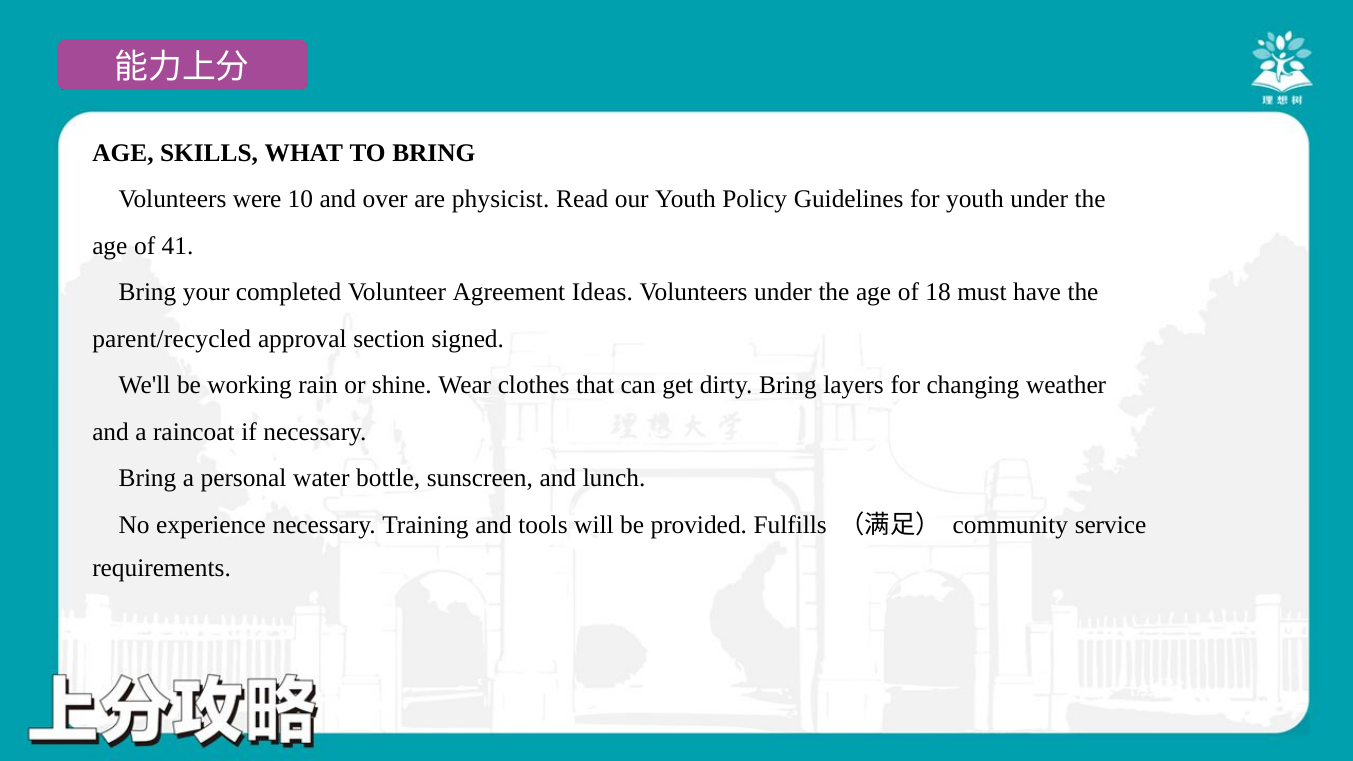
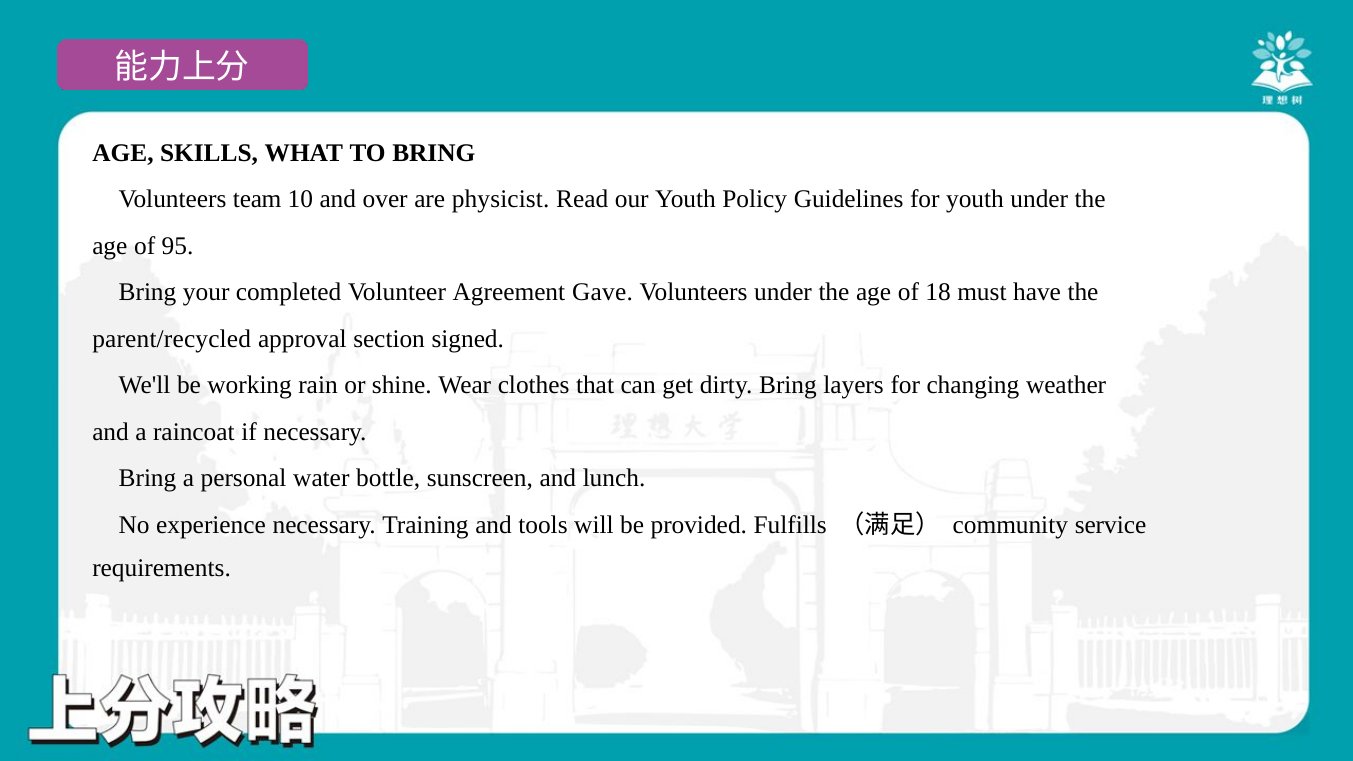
were: were -> team (257, 199)
41: 41 -> 95 (178, 246)
Ideas: Ideas -> Gave (602, 292)
